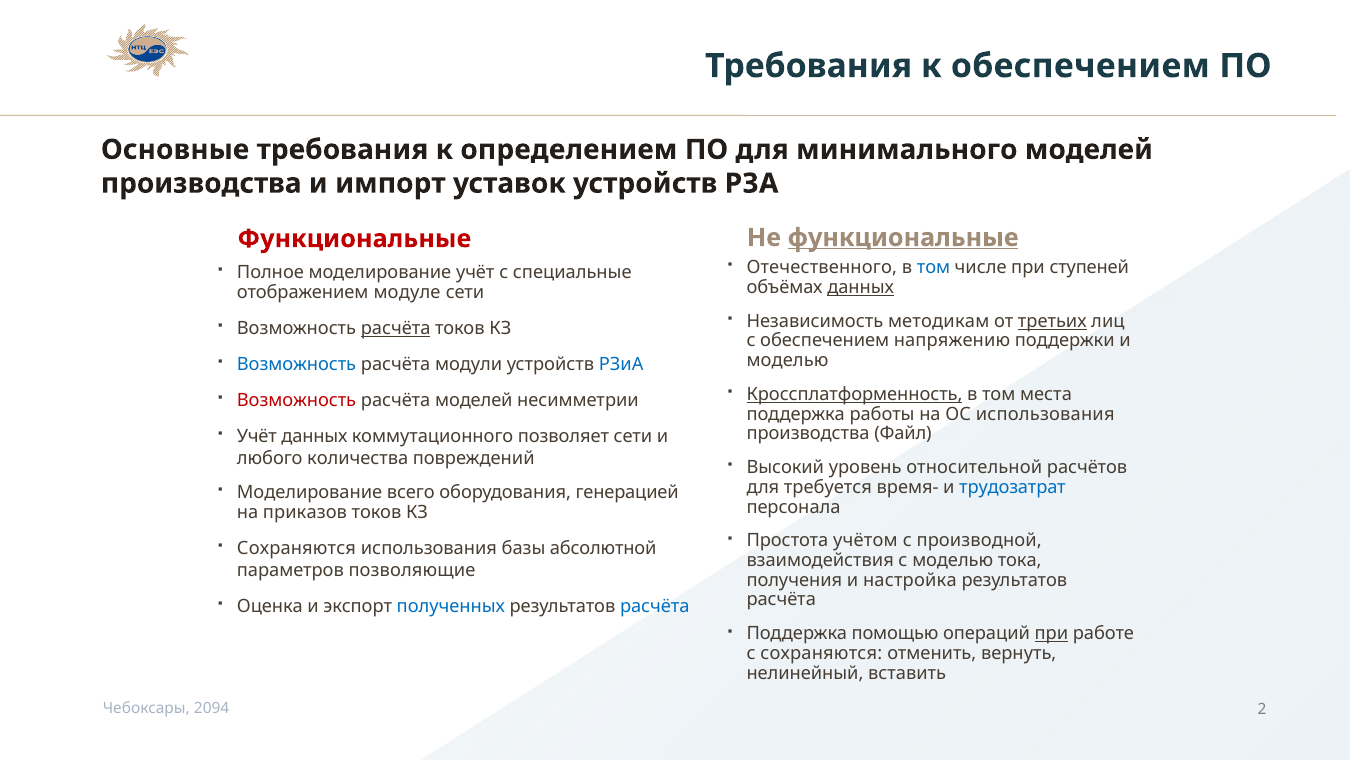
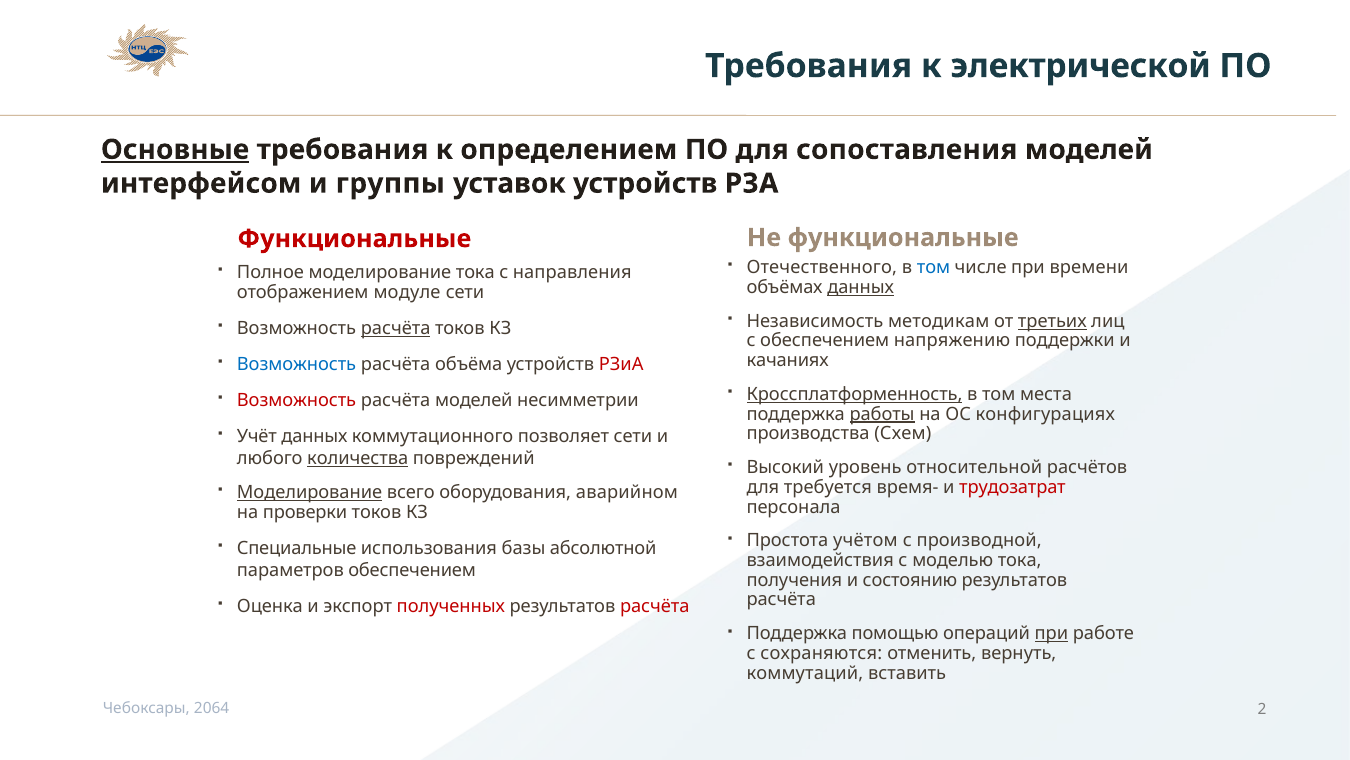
к обеспечением: обеспечением -> электрической (1081, 66)
Основные underline: none -> present (175, 150)
минимального: минимального -> сопоставления (907, 150)
производства: производства -> интерфейсом (201, 183)
импорт: импорт -> группы (390, 183)
функциональные underline: present -> none (903, 237)
ступеней: ступеней -> времени (1089, 267)
моделирование учёт: учёт -> тока (475, 272)
специальные: специальные -> направления (572, 272)
моделью: моделью -> качаниях (788, 360)
модули: модули -> объёма (469, 364)
РЗиА colour: blue -> red (621, 364)
работы underline: none -> present (882, 414)
ОС использования: использования -> конфигурациях (1045, 414)
Файл: Файл -> Схем (903, 433)
количества underline: none -> present (358, 458)
трудозатрат colour: blue -> red (1012, 487)
Моделирование underline: none -> present (310, 492)
генерацией: генерацией -> аварийном (627, 492)
приказов: приказов -> проверки (305, 512)
Сохраняются: Сохраняются -> Специальные (297, 548)
параметров позволяющие: позволяющие -> обеспечением (412, 570)
настройка: настройка -> состоянию (910, 580)
полученных colour: blue -> red (451, 606)
расчёта colour: blue -> red (655, 606)
нелинейный: нелинейный -> коммутаций (805, 673)
2094: 2094 -> 2064 (212, 708)
